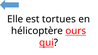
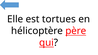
ours: ours -> père (76, 31)
